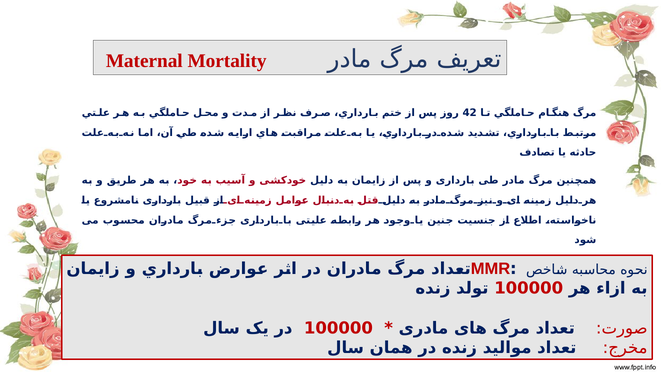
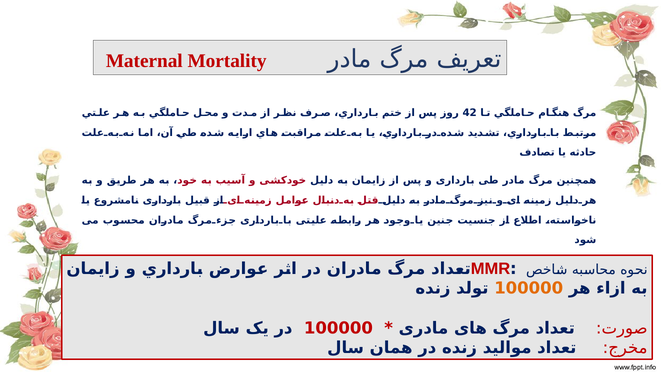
100000 colour: red -> orange (529, 288)
